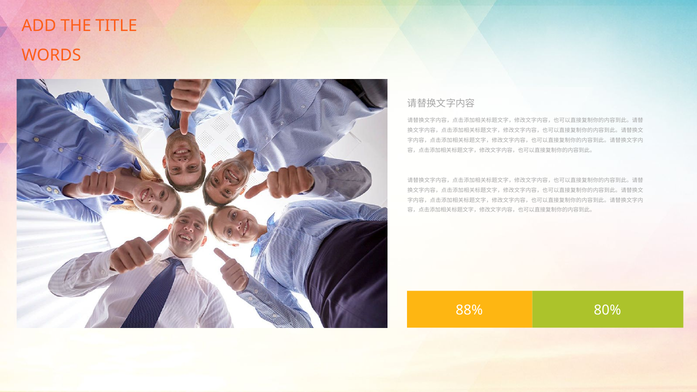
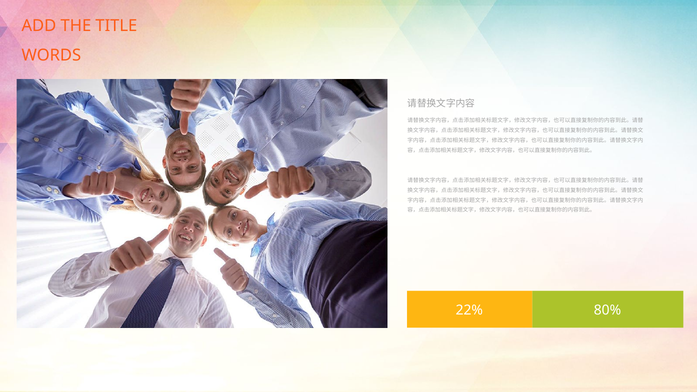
88%: 88% -> 22% (469, 310)
